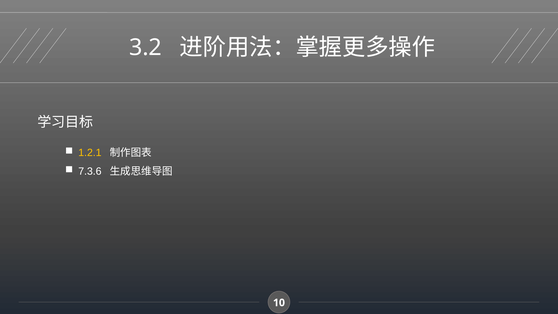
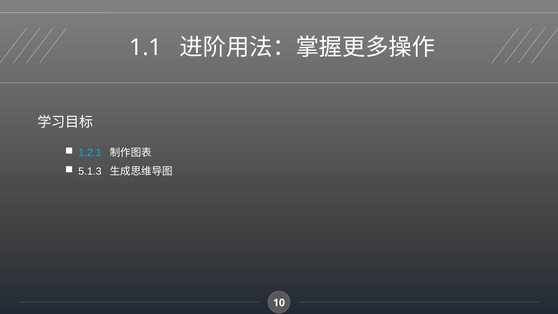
3.2: 3.2 -> 1.1 (146, 48)
1.2.1 colour: yellow -> light blue (90, 153)
7.3.6: 7.3.6 -> 5.1.3 (90, 171)
